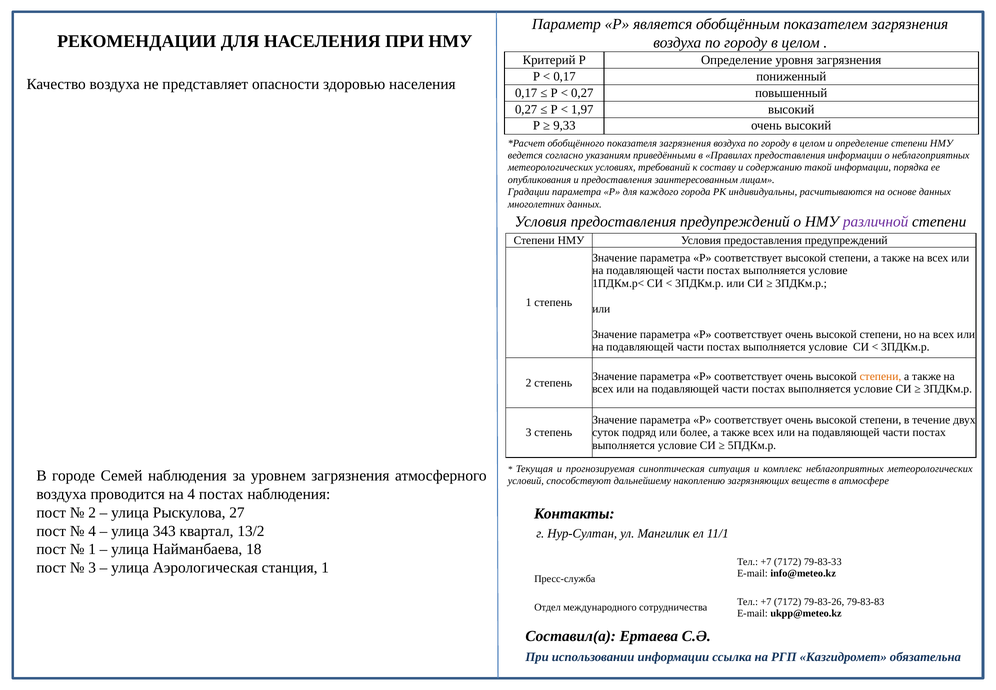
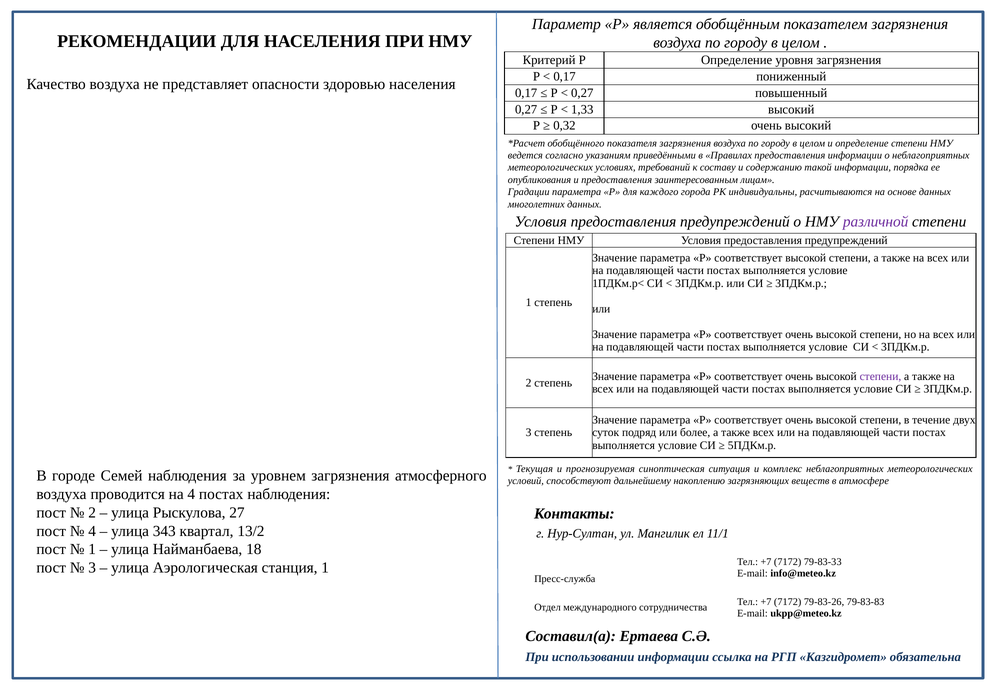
1,97: 1,97 -> 1,33 (582, 109)
9,33: 9,33 -> 0,32 (564, 126)
степени colour: orange -> purple (880, 376)
